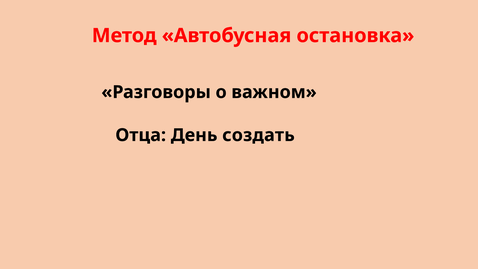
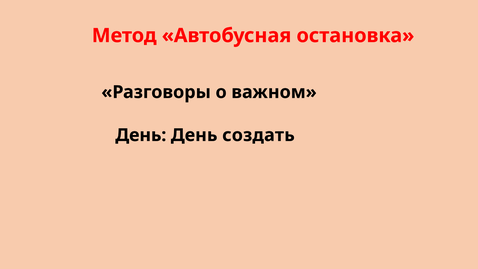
Отца: Отца -> День (141, 135)
